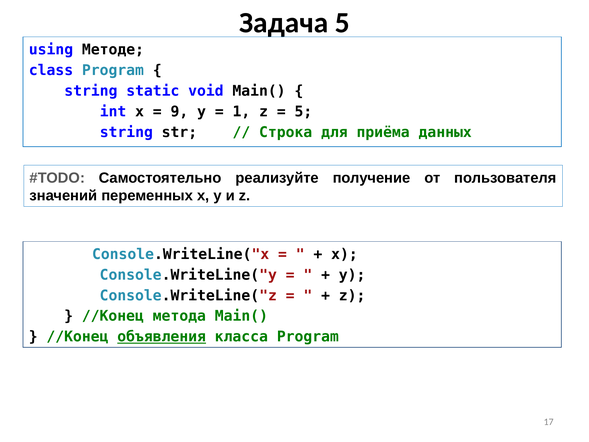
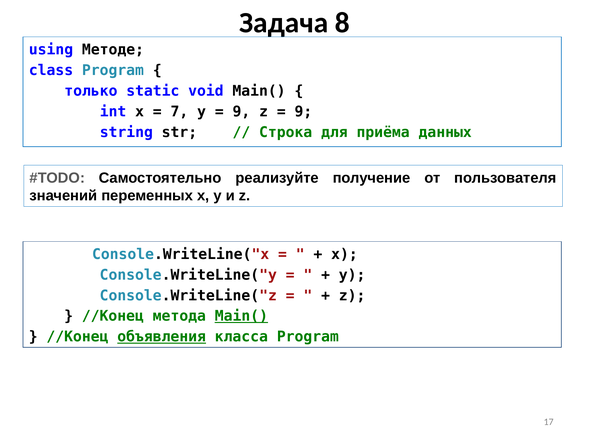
Задача 5: 5 -> 8 (342, 23)
string: string -> только (91, 91)
9: 9 -> 7 (179, 111)
1: 1 -> 9 (241, 111)
5: 5 -> 9 (303, 111)
Main( underline: none -> present (241, 316)
